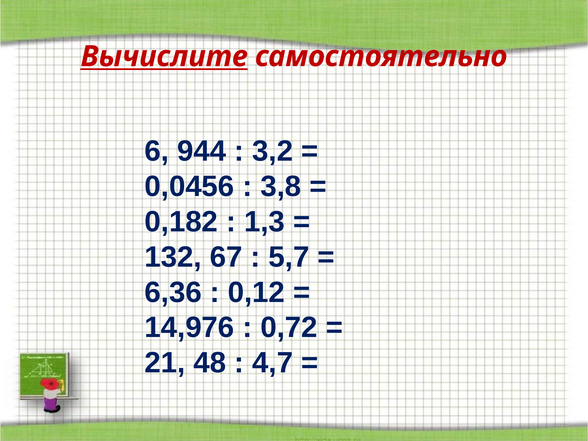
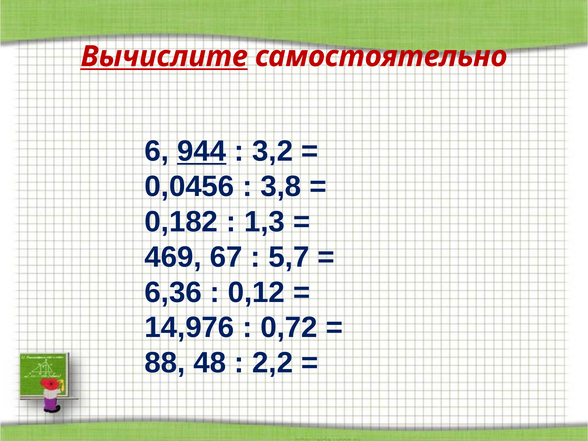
944 underline: none -> present (202, 151)
132: 132 -> 469 (173, 257)
21: 21 -> 88 (165, 363)
4,7: 4,7 -> 2,2 (273, 363)
